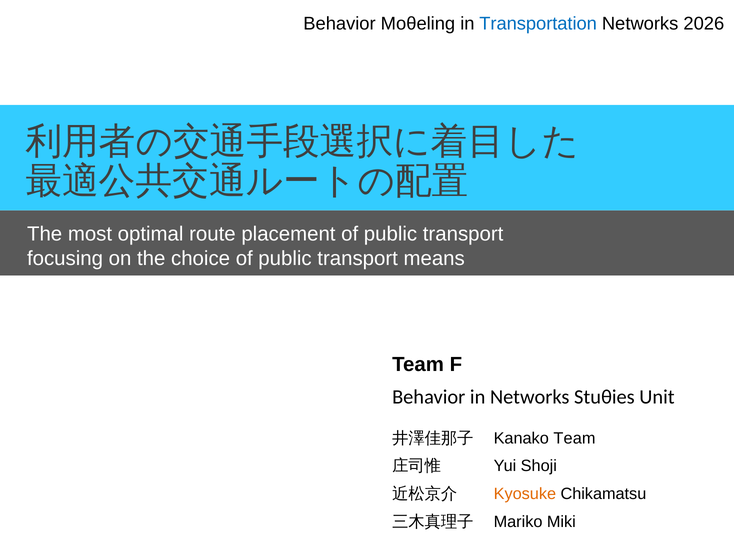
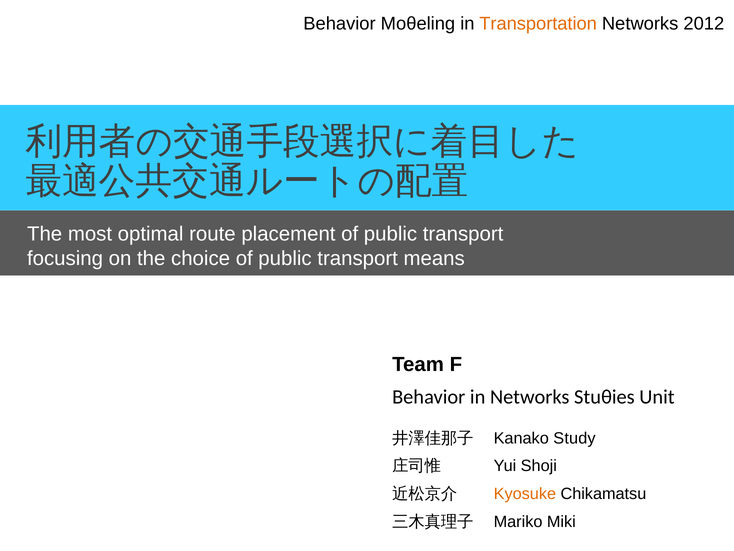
Transportation colour: blue -> orange (538, 24)
2026: 2026 -> 2012 (704, 24)
Kanako Team: Team -> Study (574, 438)
